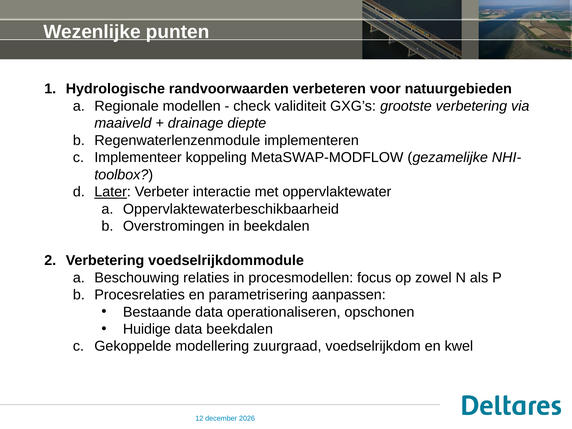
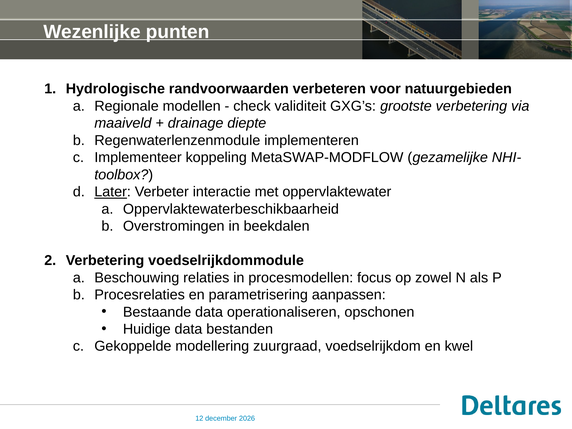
data beekdalen: beekdalen -> bestanden (240, 329)
